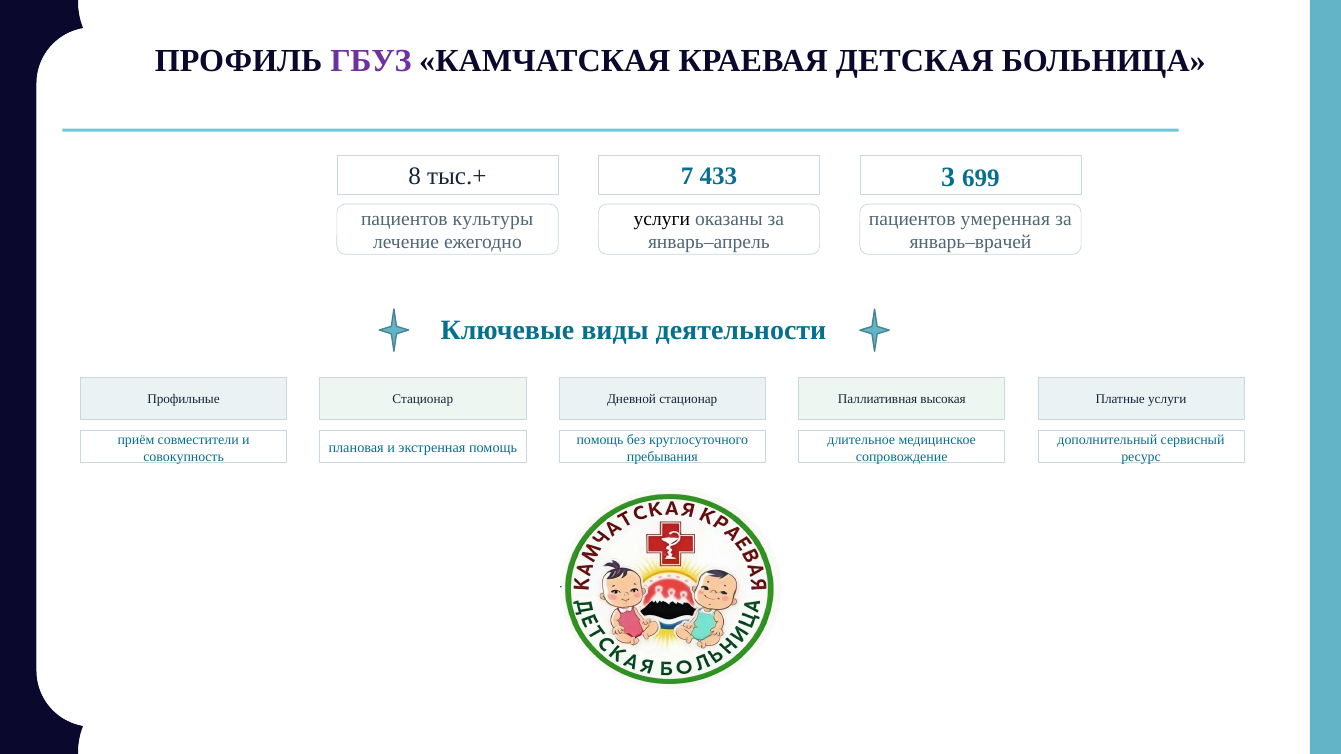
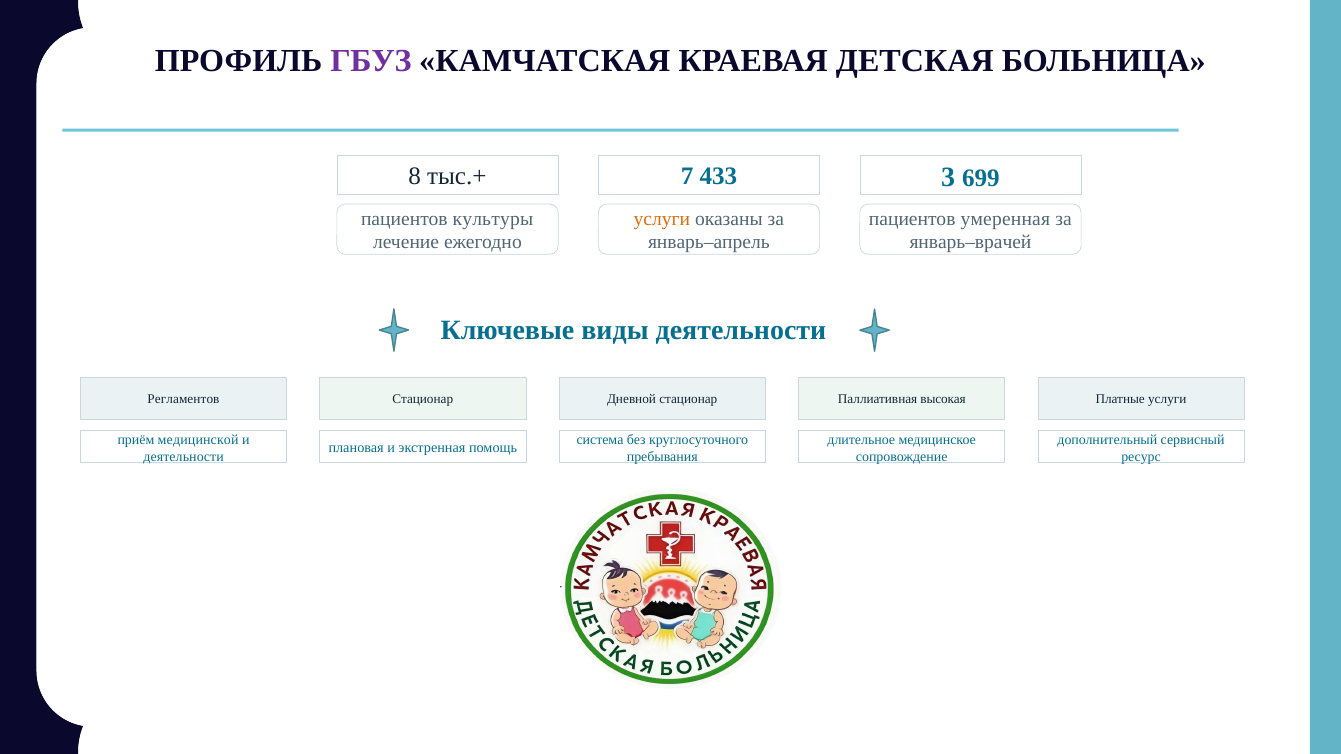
услуги colour: black -> orange (662, 219)
Профильные: Профильные -> Регламентов (183, 399)
совместители: совместители -> медицинской (198, 440)
помощь: помощь -> система (600, 440)
совокупность: совокупность -> деятельности (184, 457)
